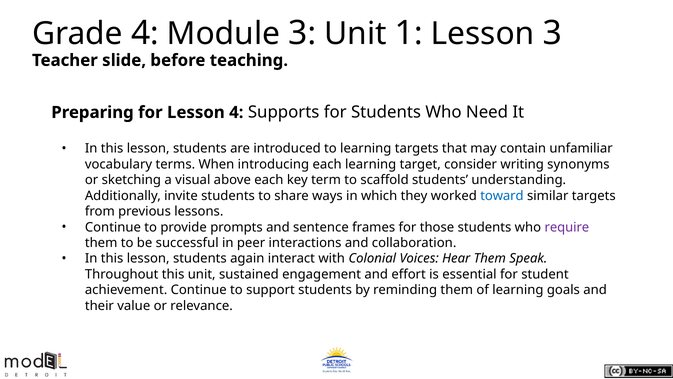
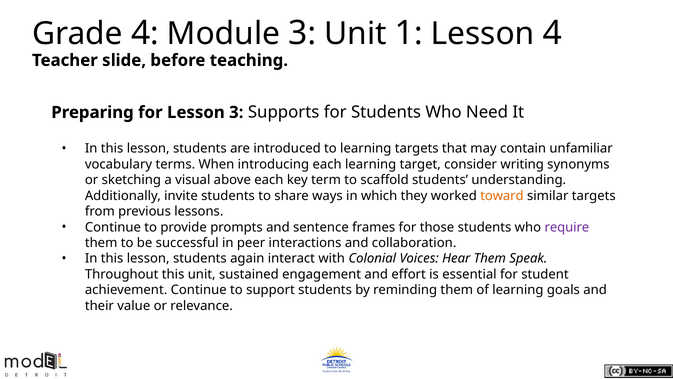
Lesson 3: 3 -> 4 (553, 33)
Lesson 4: 4 -> 3 (236, 112)
toward colour: blue -> orange (502, 196)
